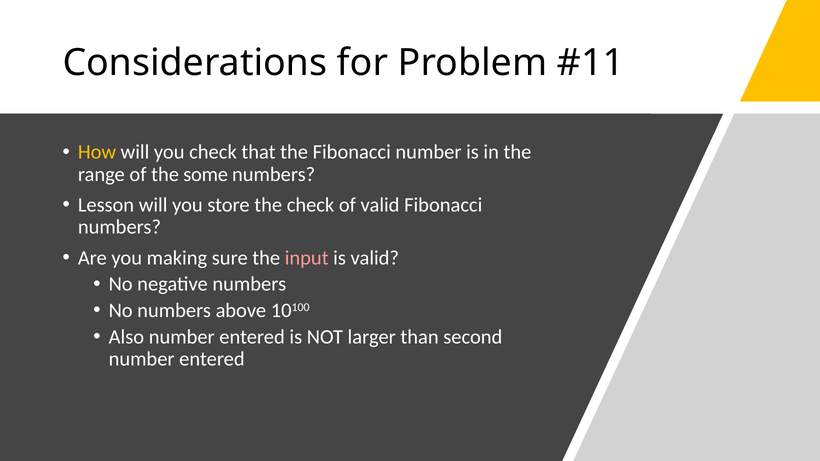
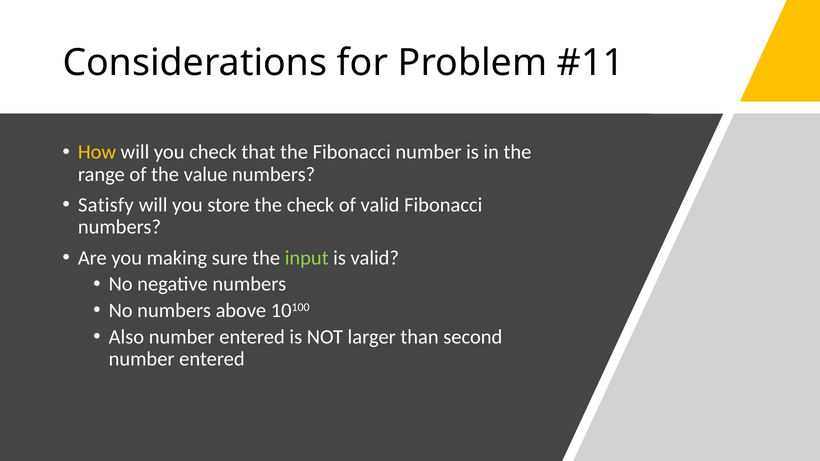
some: some -> value (206, 174)
Lesson: Lesson -> Satisfy (106, 205)
input colour: pink -> light green (307, 258)
